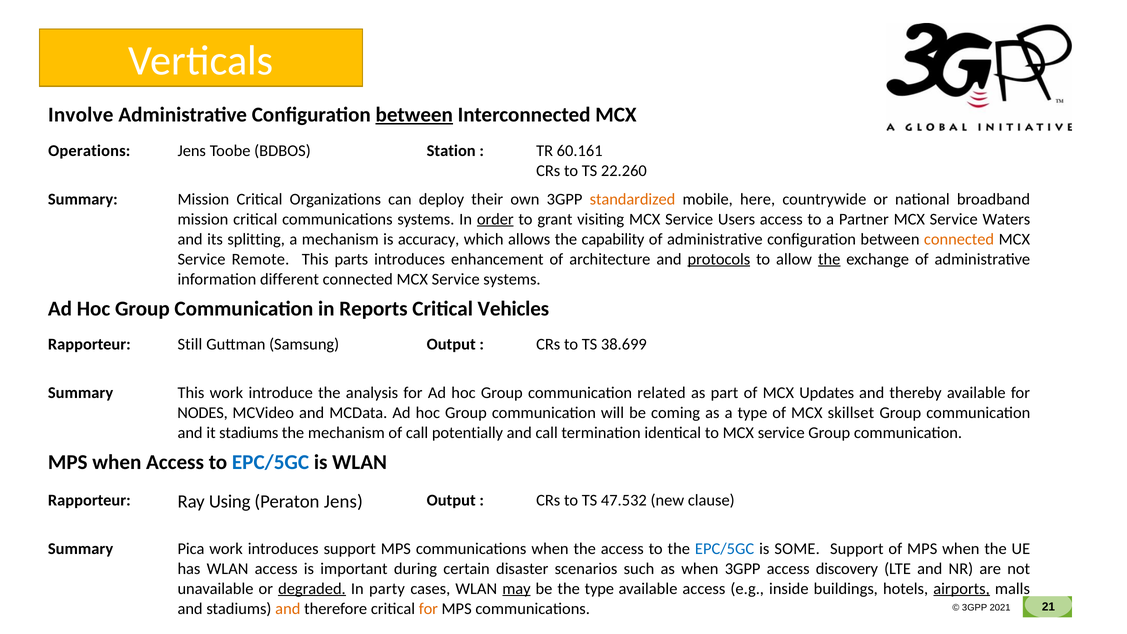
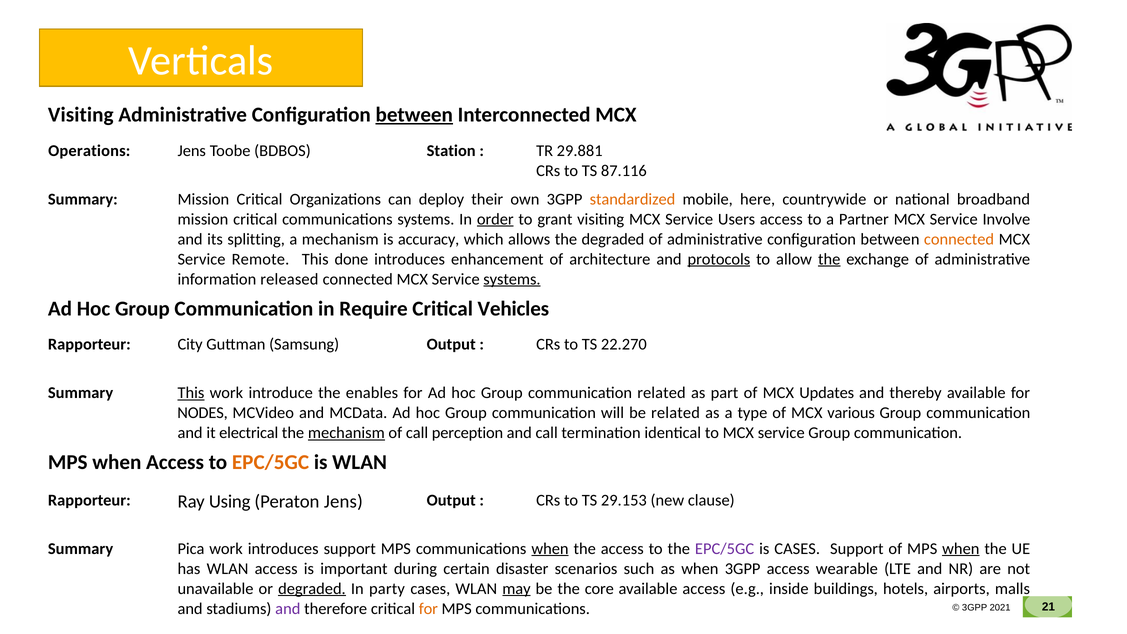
Involve: Involve -> Visiting (81, 115)
60.161: 60.161 -> 29.881 (580, 151)
22.260: 22.260 -> 87.116 (624, 171)
Waters: Waters -> Involve (1006, 219)
the capability: capability -> degraded (613, 239)
parts: parts -> done (351, 259)
different: different -> released (289, 279)
systems underline: none -> present (512, 279)
Reports: Reports -> Require (373, 309)
Still: Still -> City (190, 344)
38.699: 38.699 -> 22.270 (624, 344)
This underline: none -> present (191, 393)
analysis: analysis -> enables (372, 393)
be coming: coming -> related (676, 413)
skillset: skillset -> various (851, 413)
it stadiums: stadiums -> electrical (249, 433)
mechanism underline: none -> present (346, 433)
potentially: potentially -> perception (468, 433)
EPC/5GC colour: blue -> orange (271, 462)
47.532: 47.532 -> 29.153 (624, 500)
when underline: none -> present (550, 549)
EPC/5GC colour: blue -> purple (725, 549)
is SOME: SOME -> CASES (797, 549)
when underline: none -> present (961, 549)
discovery: discovery -> wearable (847, 569)
the type: type -> core (599, 589)
airports underline: present -> none (962, 589)
and colour: orange -> purple (288, 609)
